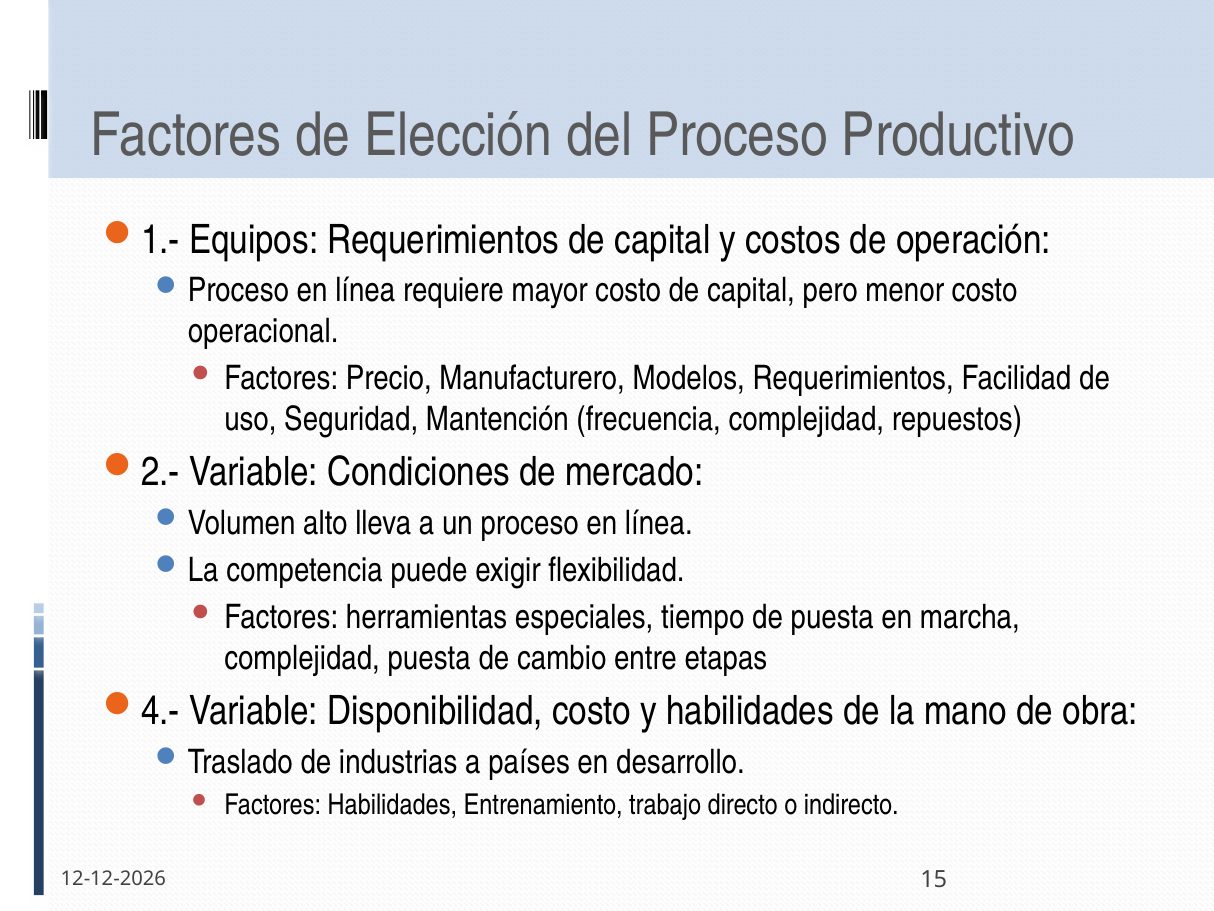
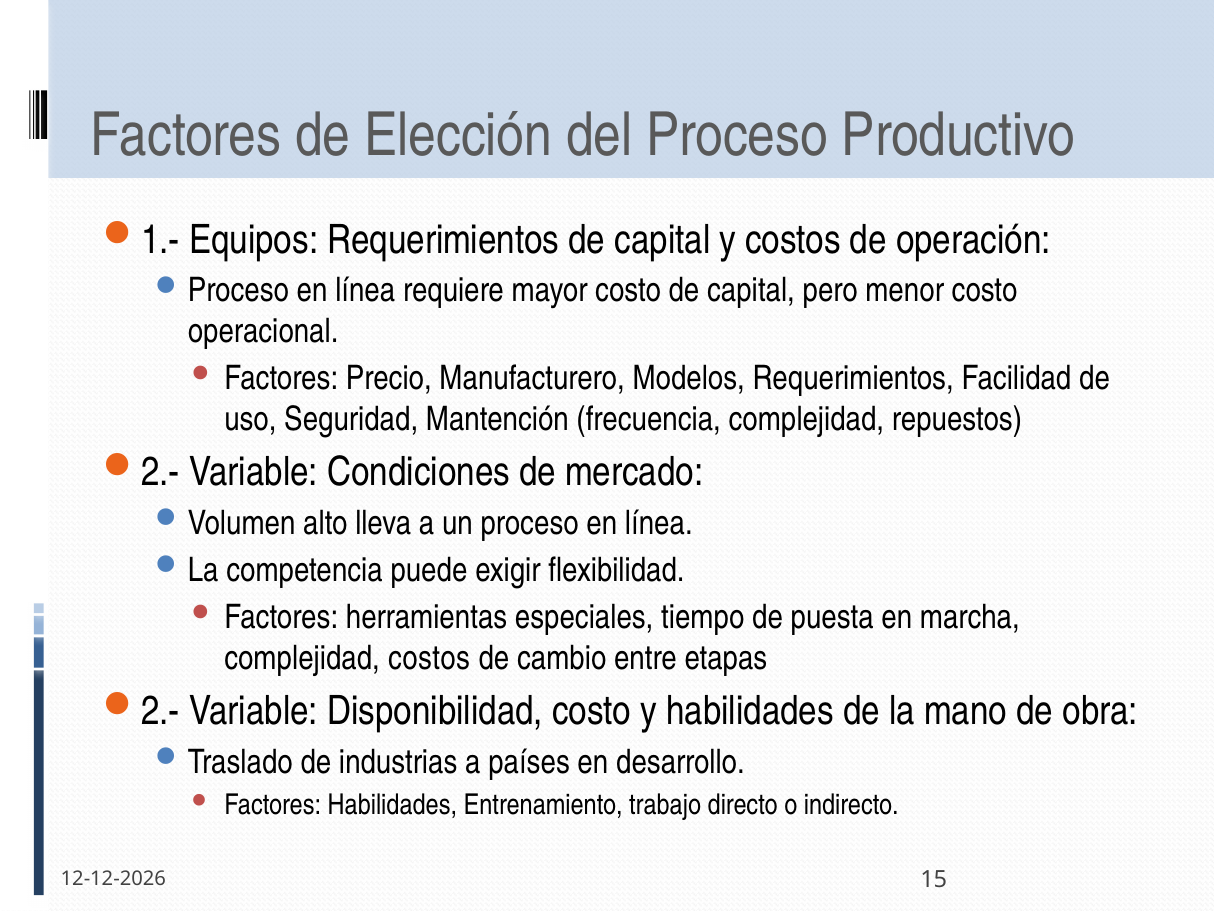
complejidad puesta: puesta -> costos (429, 658)
4.-: 4.- -> 2.- (161, 711)
